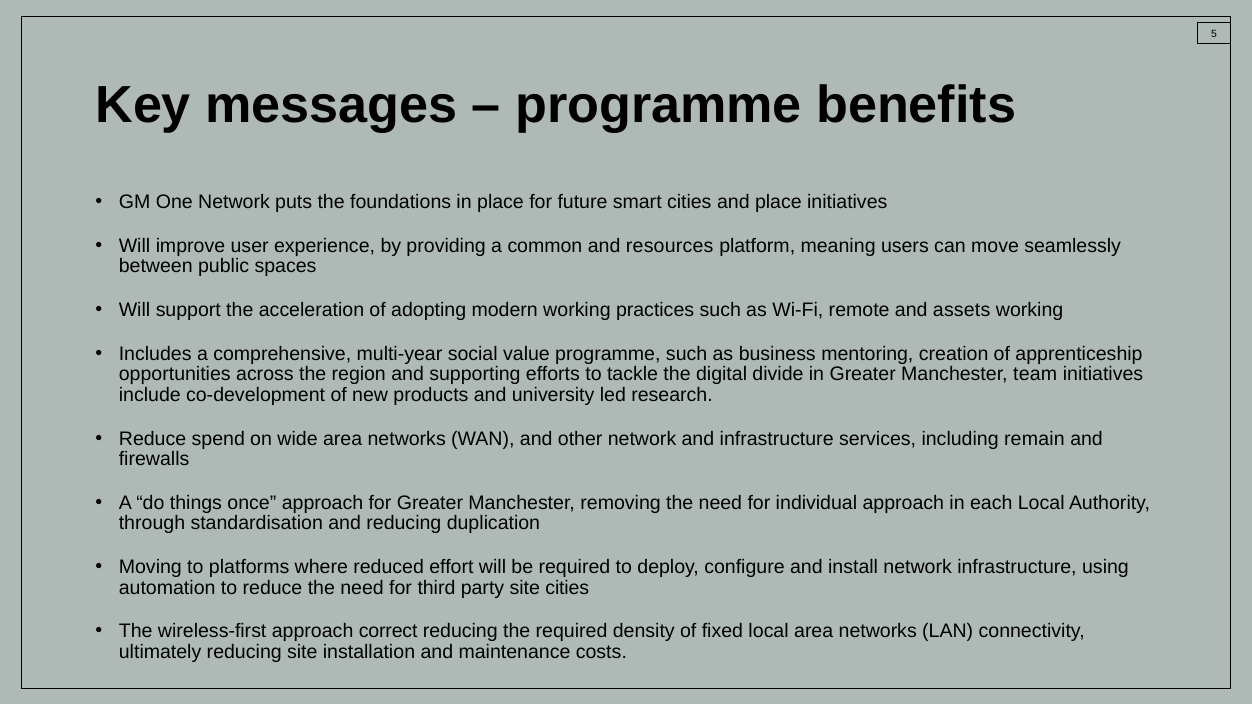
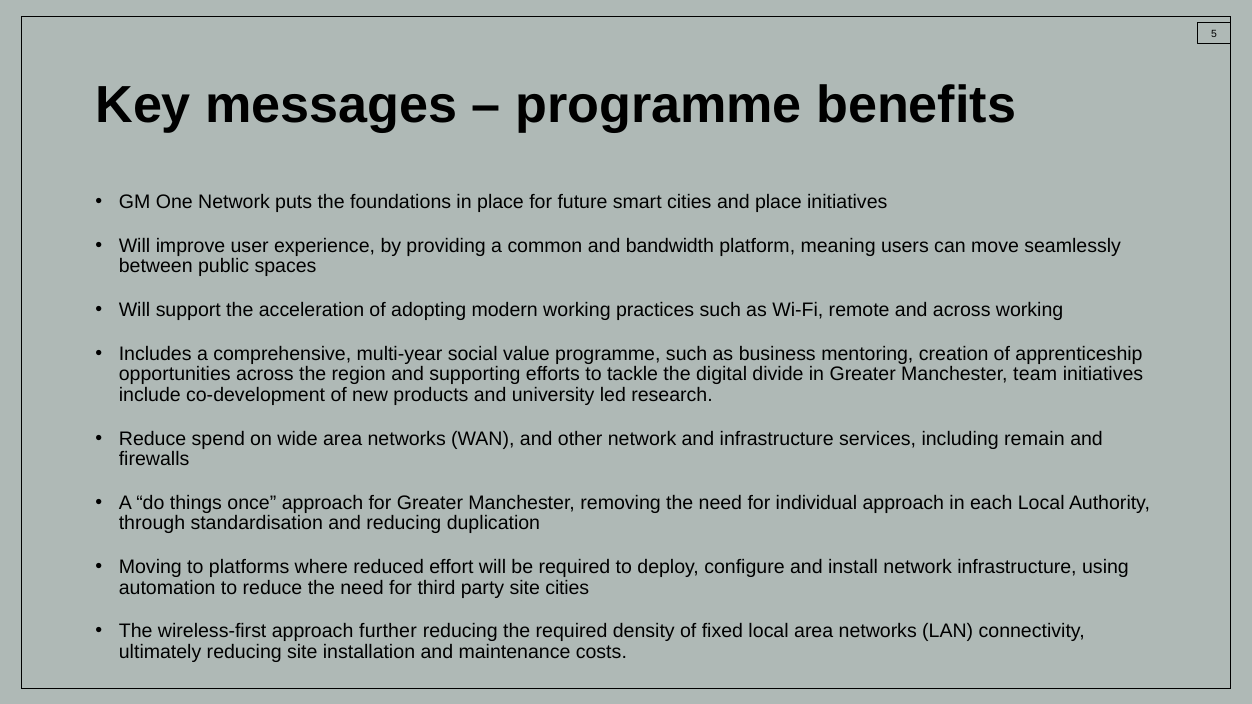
resources: resources -> bandwidth (670, 246)
and assets: assets -> across (962, 310)
correct: correct -> further (388, 632)
